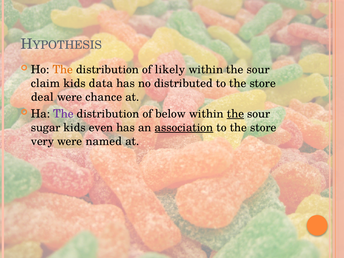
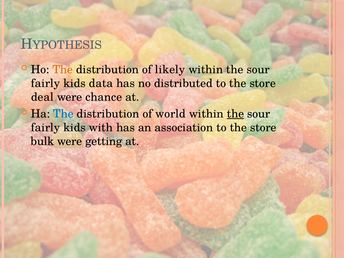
claim: claim -> fairly (46, 83)
The colour: purple -> blue (63, 114)
below: below -> world (171, 114)
sugar: sugar -> fairly (46, 127)
even: even -> with (101, 127)
association underline: present -> none (184, 127)
very: very -> bulk (42, 141)
named: named -> getting (104, 141)
